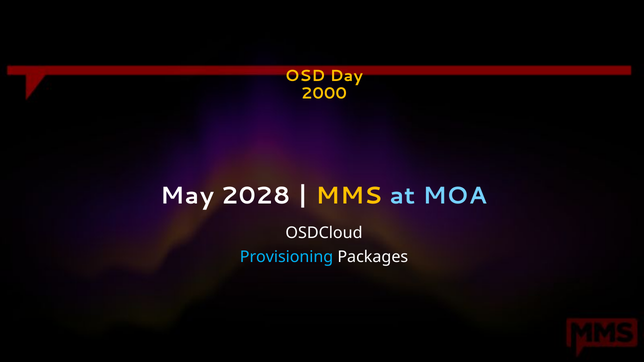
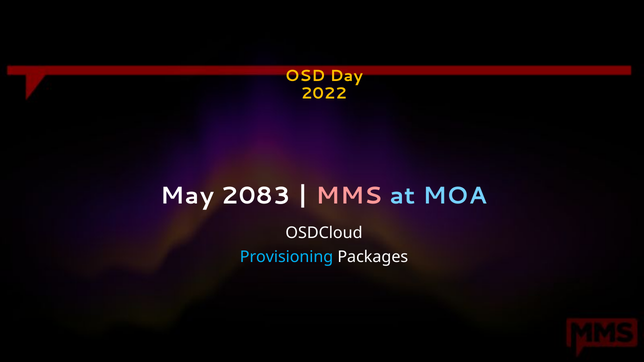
2000: 2000 -> 2022 (324, 94)
2028: 2028 -> 2083 (256, 196)
MMS colour: yellow -> pink (349, 196)
